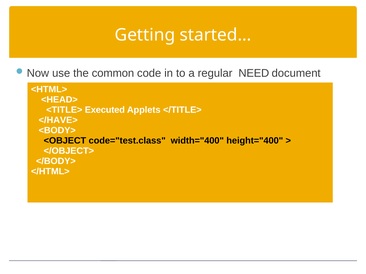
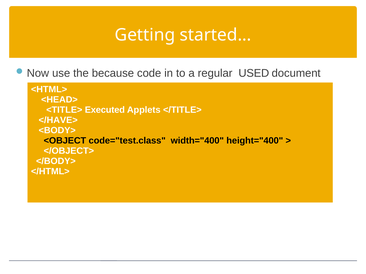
common: common -> because (113, 73)
NEED: NEED -> USED (254, 73)
